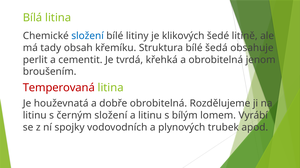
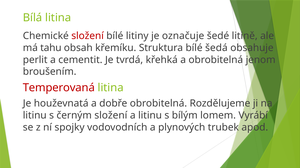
složení colour: blue -> red (88, 36)
klikových: klikových -> označuje (183, 36)
tady: tady -> tahu (51, 48)
